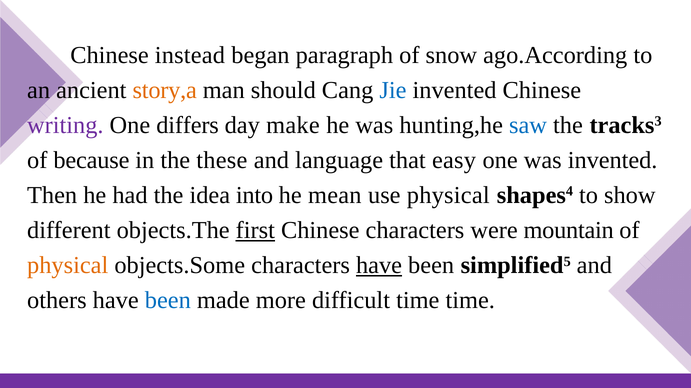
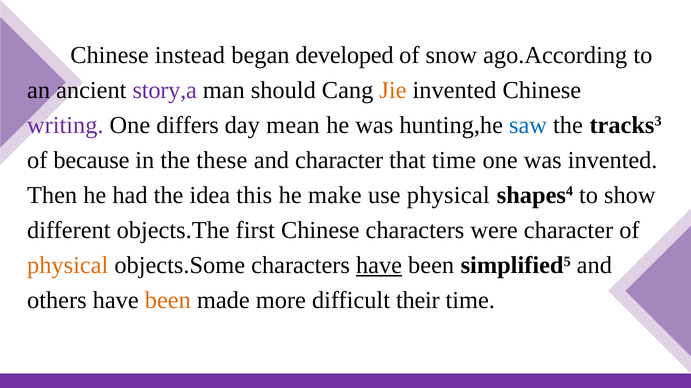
paragraph: paragraph -> developed (345, 55)
story,a colour: orange -> purple (165, 90)
Jie colour: blue -> orange (393, 90)
make: make -> mean (293, 125)
and language: language -> character (339, 160)
that easy: easy -> time (454, 160)
into: into -> this (254, 195)
mean: mean -> make (335, 195)
first underline: present -> none (255, 231)
were mountain: mountain -> character (569, 231)
been colour: blue -> orange (168, 301)
difficult time: time -> their (418, 301)
